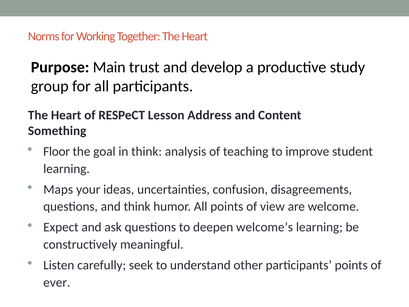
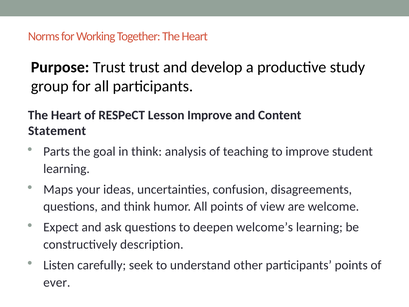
Purpose Main: Main -> Trust (109, 67)
Lesson Address: Address -> Improve (210, 115)
Something: Something -> Statement (57, 131)
Floor: Floor -> Parts (57, 151)
meaningful: meaningful -> description (152, 244)
